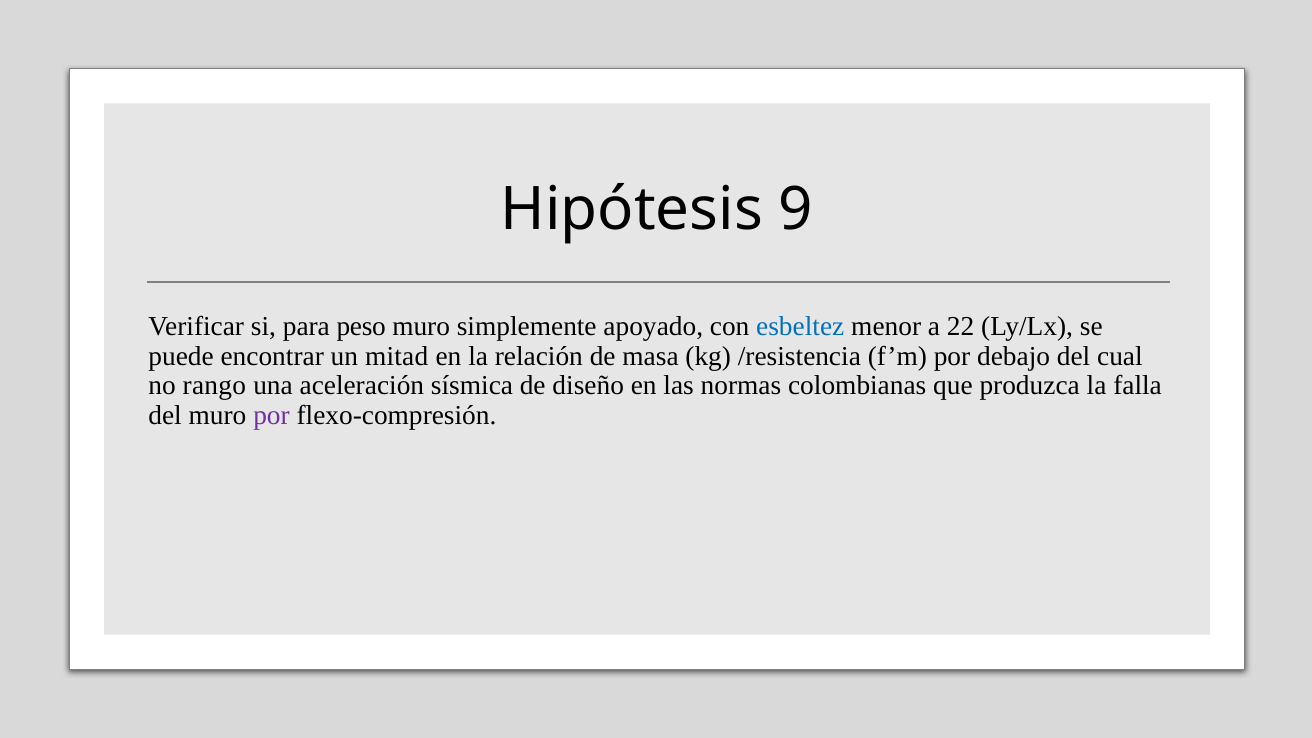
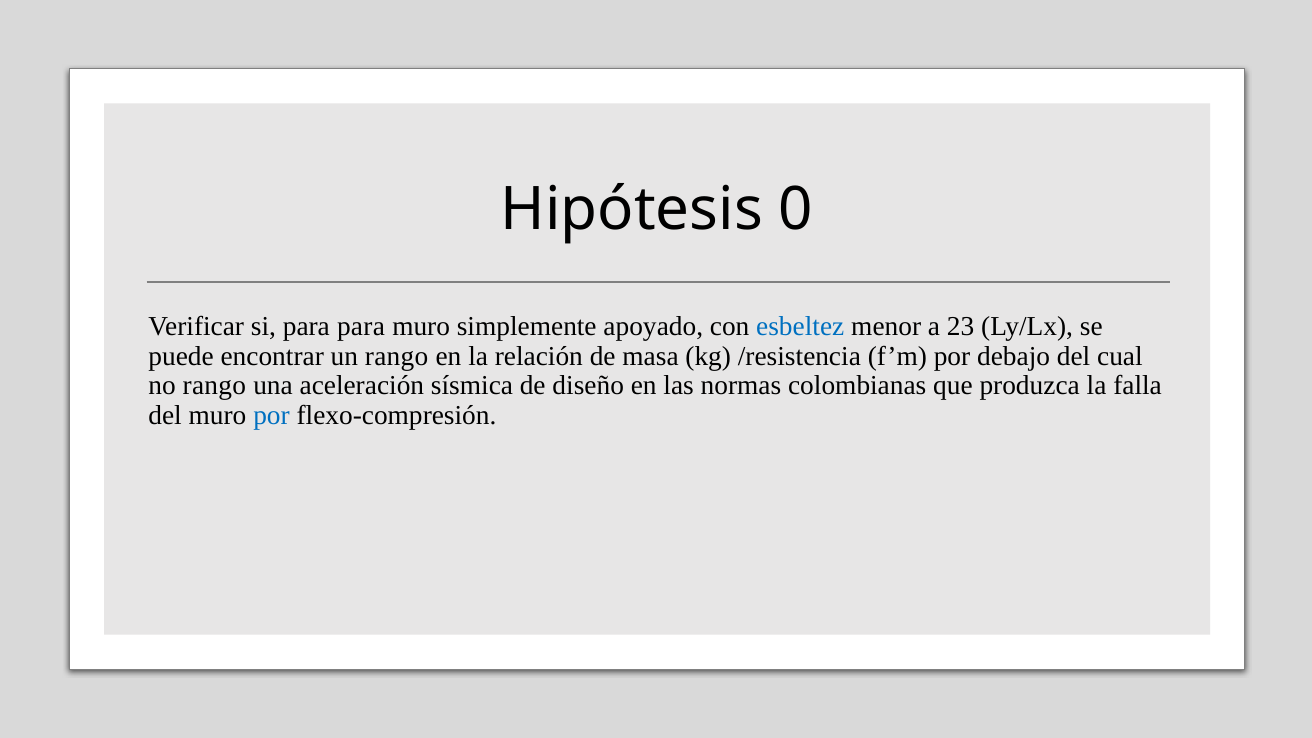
9: 9 -> 0 (796, 210)
para peso: peso -> para (361, 327)
22: 22 -> 23 (961, 327)
un mitad: mitad -> rango (397, 356)
por colour: purple -> blue (272, 415)
